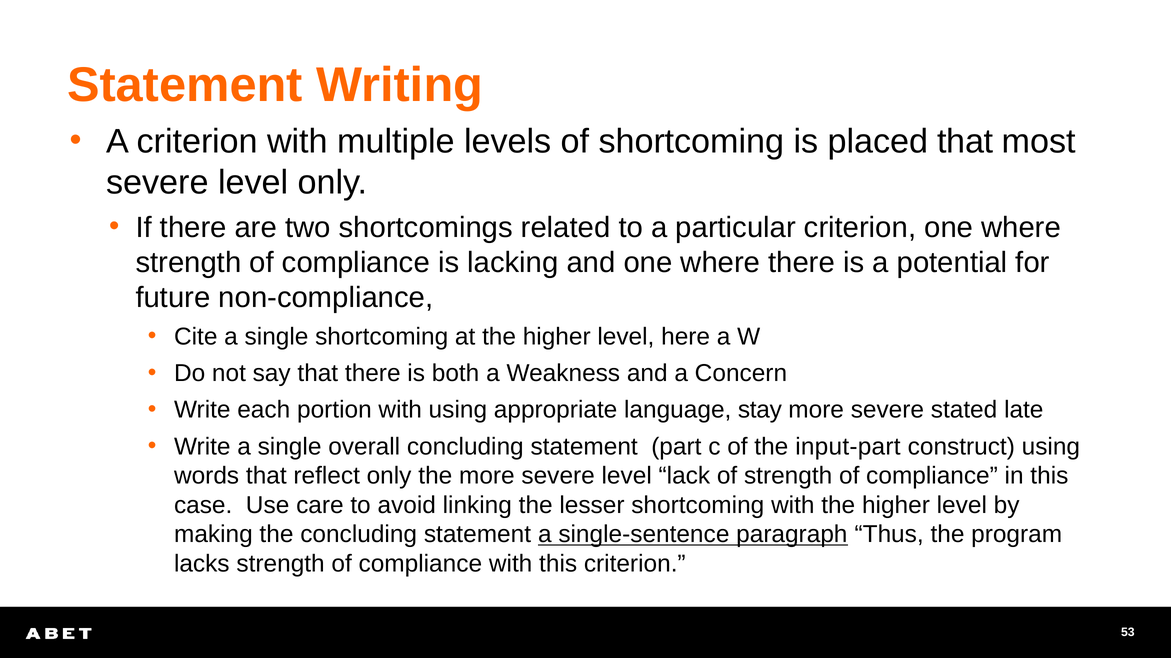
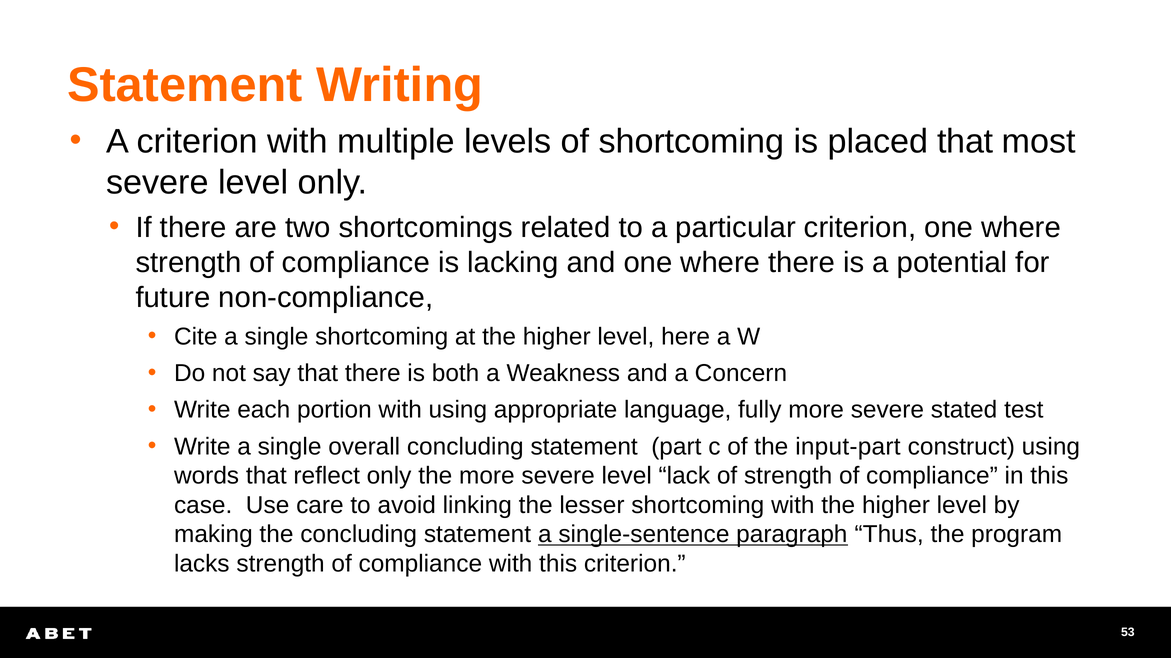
stay: stay -> fully (760, 410)
late: late -> test (1024, 410)
